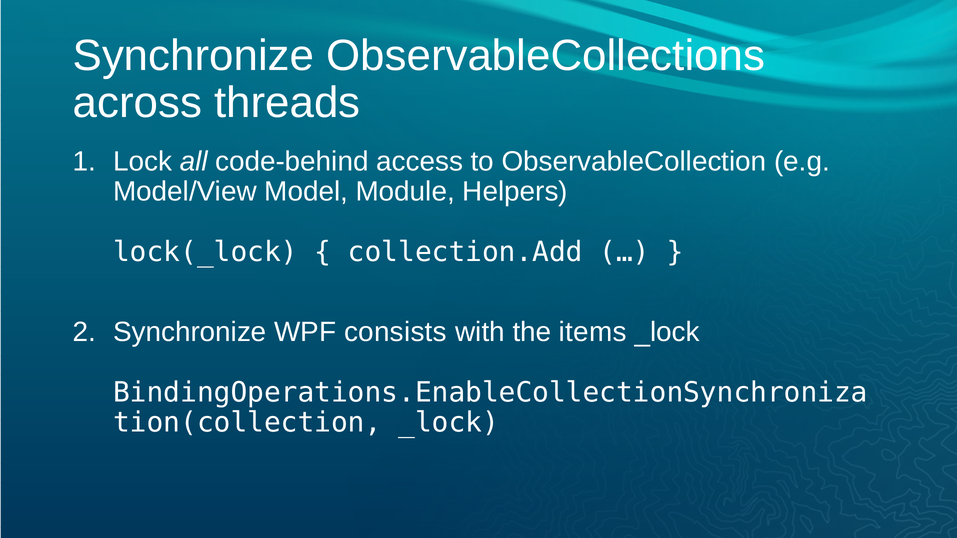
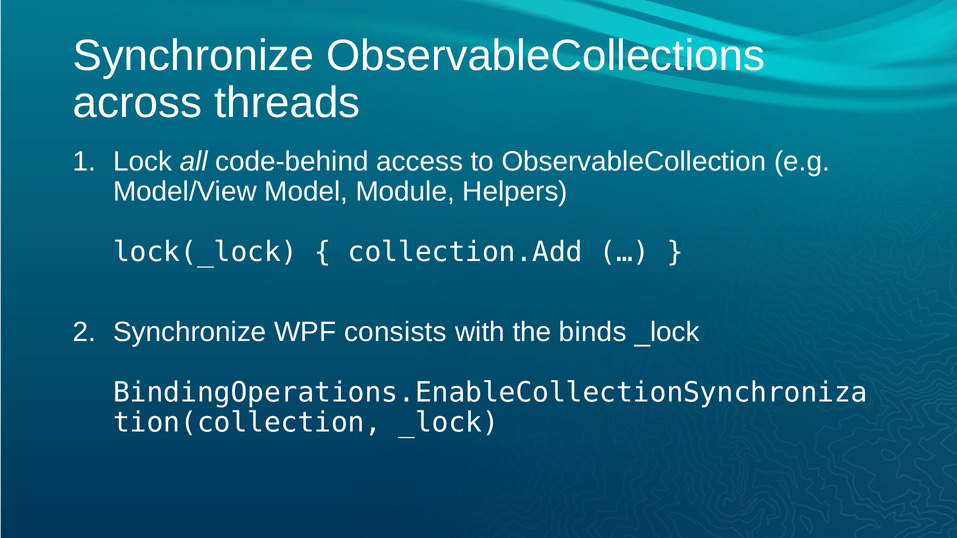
items: items -> binds (593, 332)
